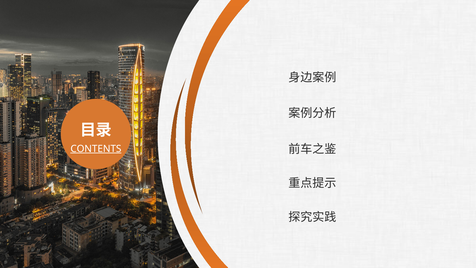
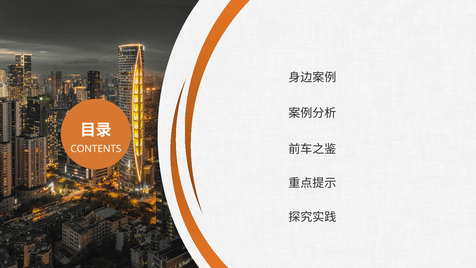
CONTENTS underline: present -> none (96, 149)
